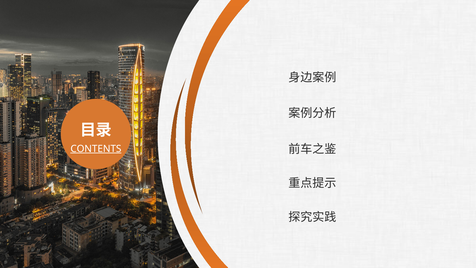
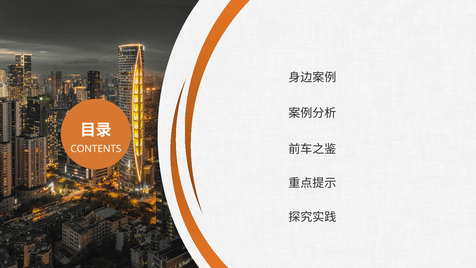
CONTENTS underline: present -> none (96, 149)
